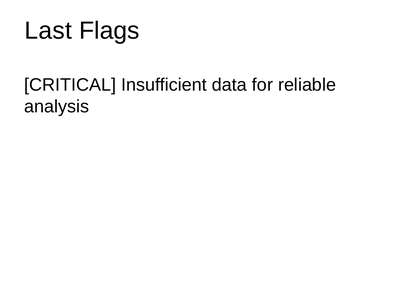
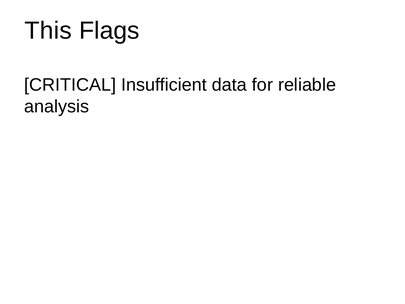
Last: Last -> This (48, 31)
